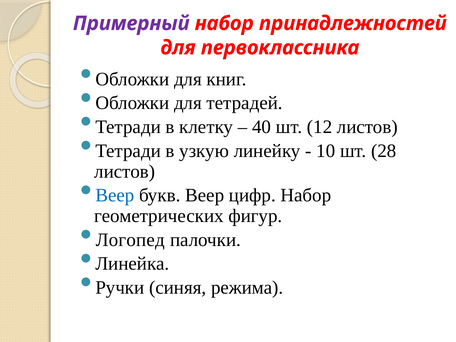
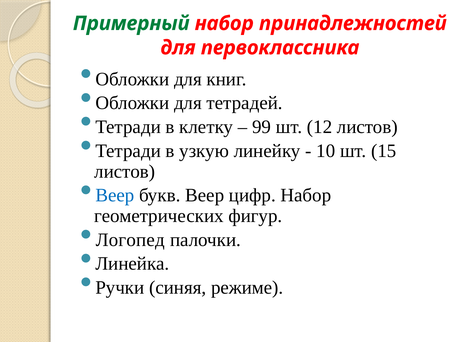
Примерный colour: purple -> green (131, 23)
40: 40 -> 99 (262, 127)
28: 28 -> 15 (384, 151)
режима: режима -> режиме (247, 288)
